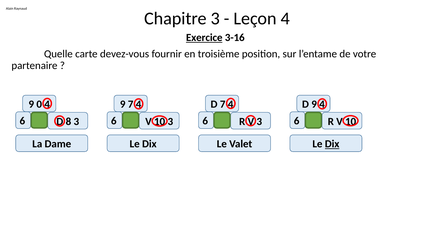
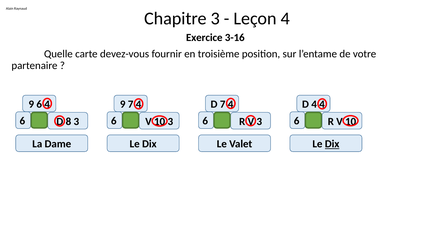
Exercice underline: present -> none (204, 38)
9 0: 0 -> 6 (39, 104)
D 9: 9 -> 4 (314, 104)
